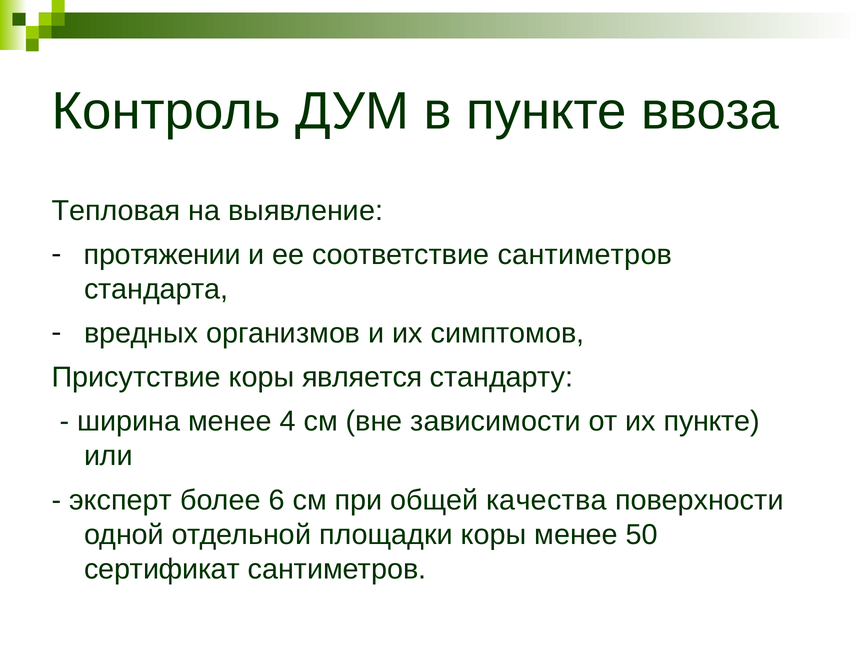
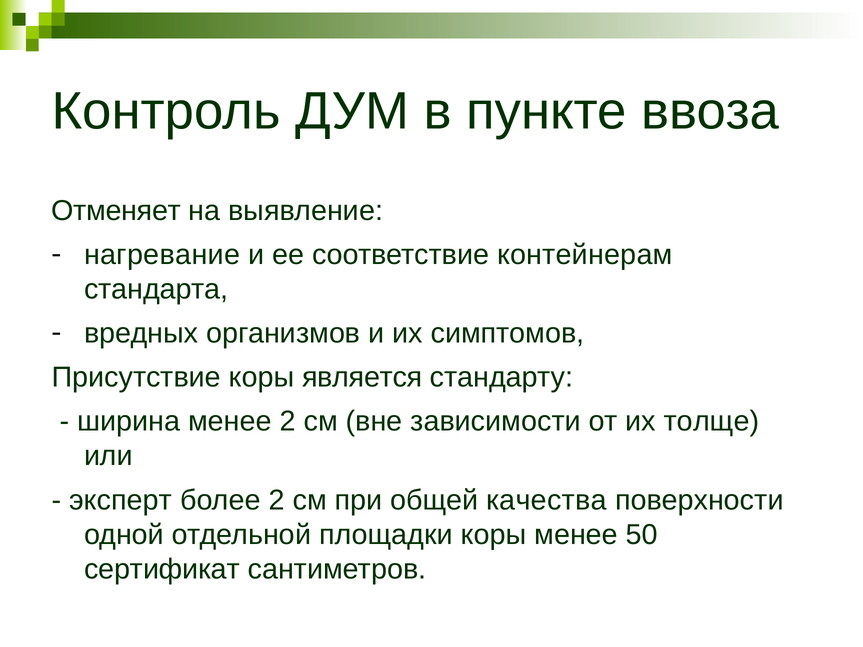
Тепловая: Тепловая -> Отменяет (116, 211)
протяжении: протяжении -> нагревание (162, 255)
соответствие сантиметров: сантиметров -> контейнерам (585, 255)
менее 4: 4 -> 2 (288, 422)
их пункте: пункте -> толще (712, 422)
более 6: 6 -> 2 (277, 500)
